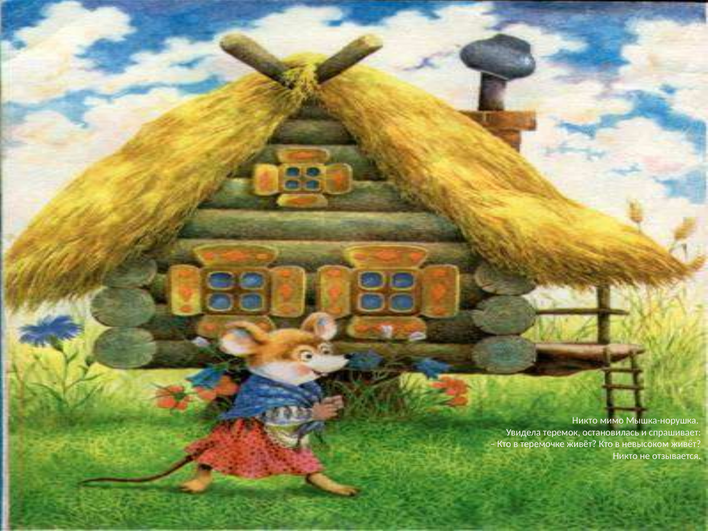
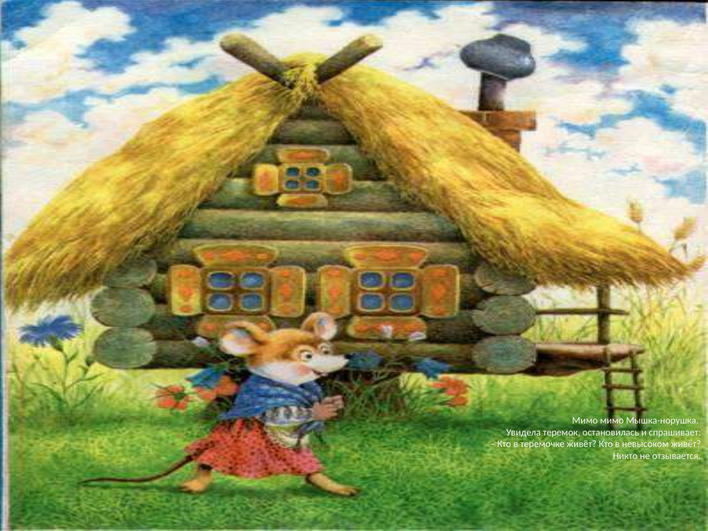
Никто: Никто -> Мимо (585, 421)
